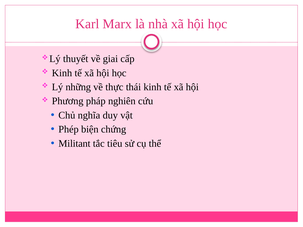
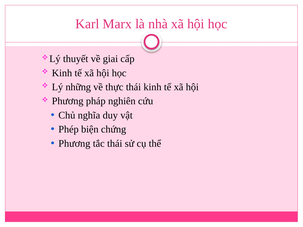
Militant: Militant -> Phương (74, 144)
tắc tiêu: tiêu -> thái (115, 144)
